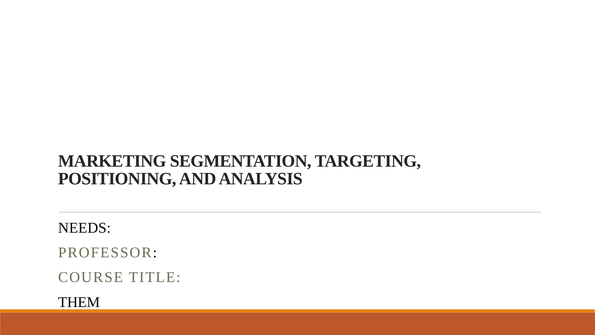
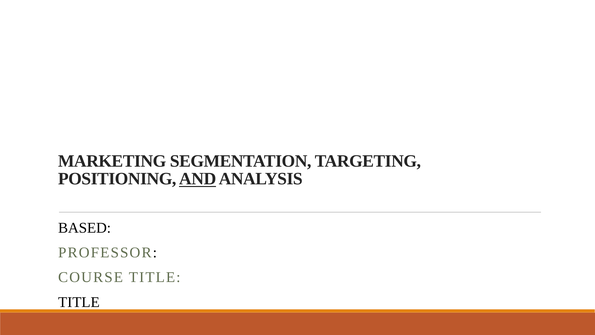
AND underline: none -> present (198, 179)
NEEDS: NEEDS -> BASED (85, 228)
THEM: THEM -> TITLE (79, 302)
